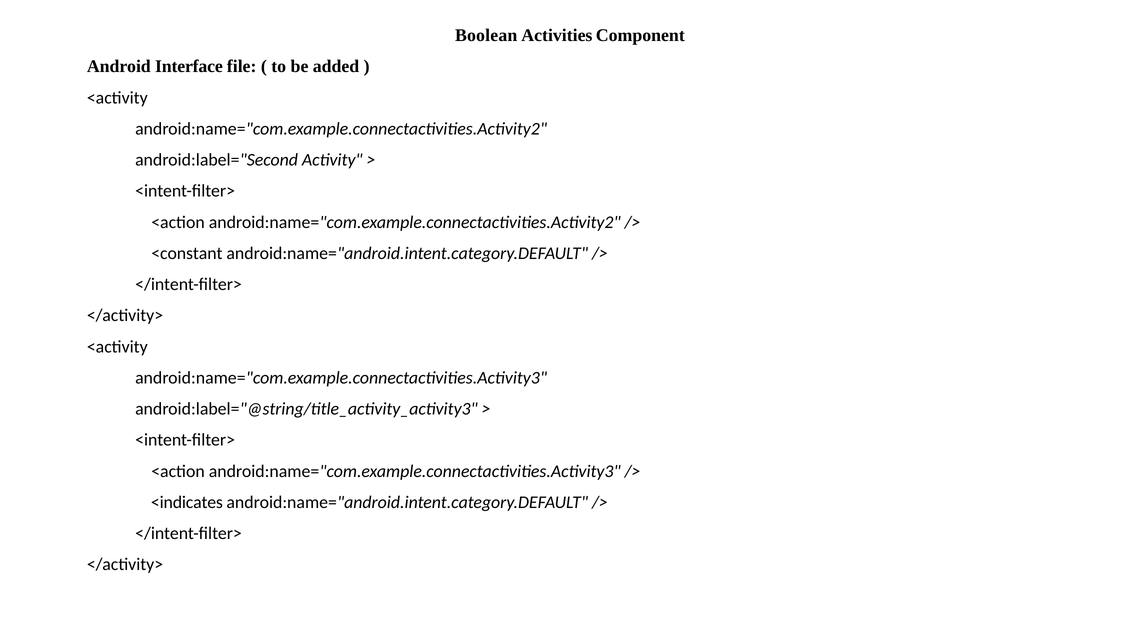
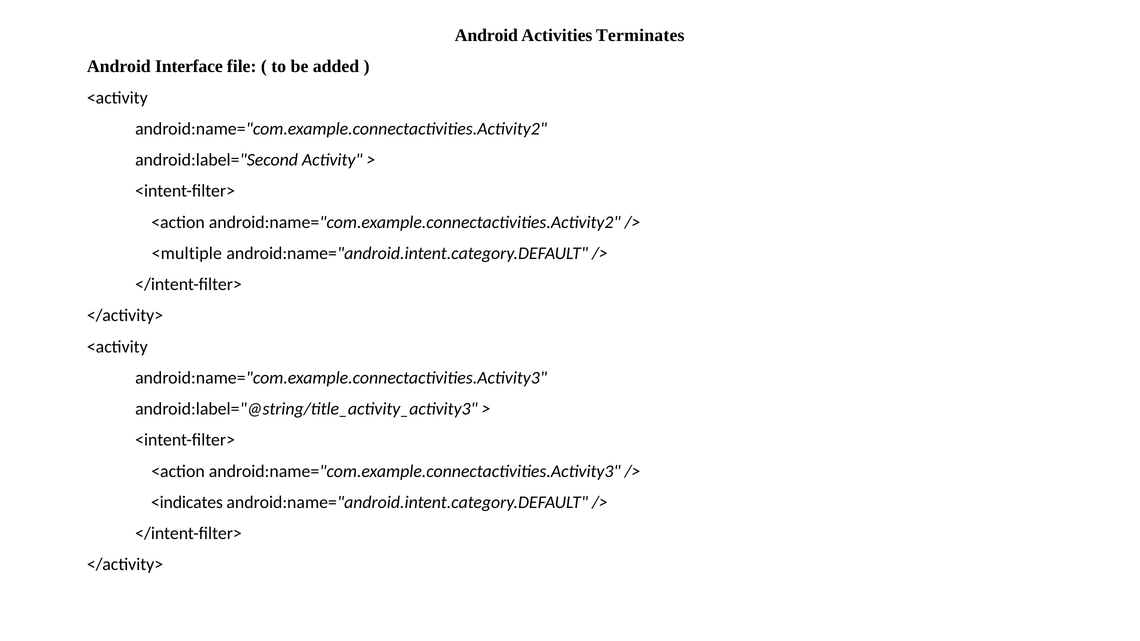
Boolean: Boolean -> Android (486, 35)
Component: Component -> Terminates (640, 35)
<constant: <constant -> <multiple (187, 253)
